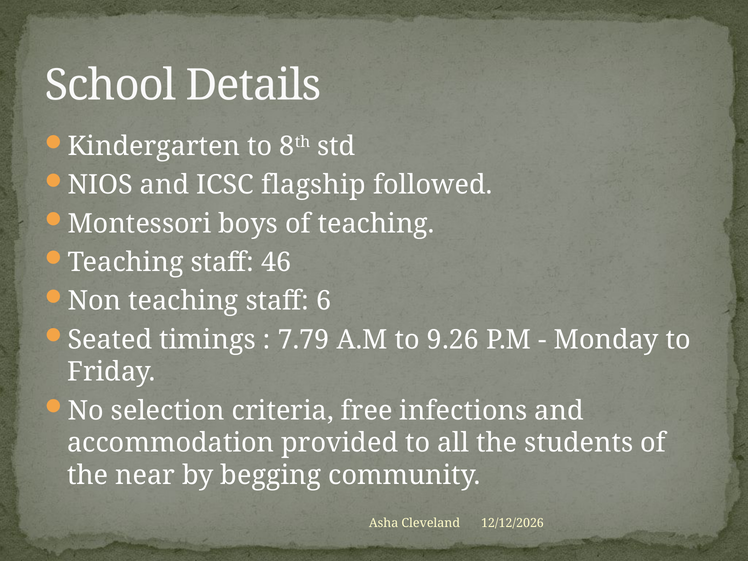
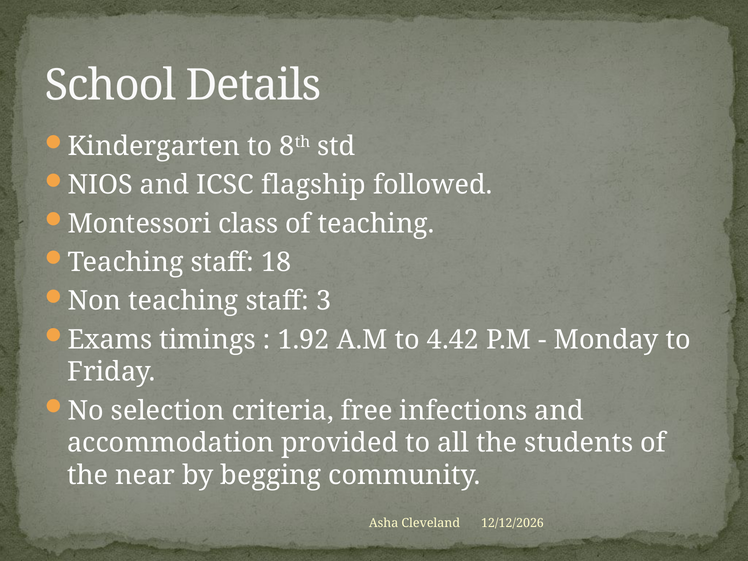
boys: boys -> class (248, 224)
46: 46 -> 18 (276, 262)
6: 6 -> 3 (324, 301)
Seated: Seated -> Exams (110, 340)
7.79: 7.79 -> 1.92 (304, 340)
9.26: 9.26 -> 4.42 (453, 340)
